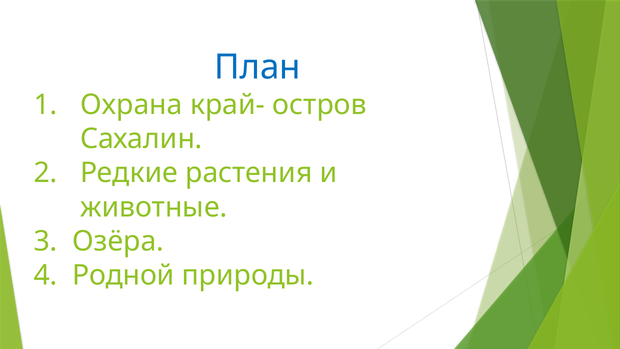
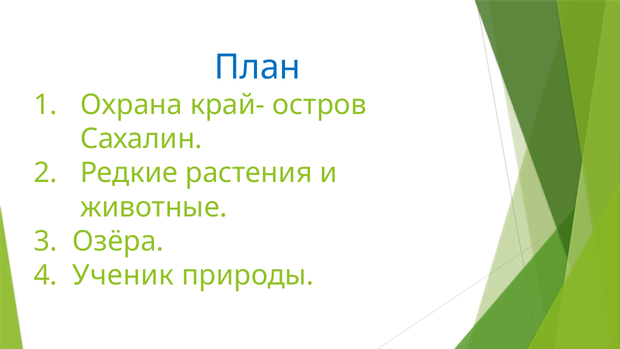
Родной: Родной -> Ученик (123, 275)
